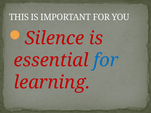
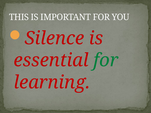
for colour: blue -> green (106, 60)
